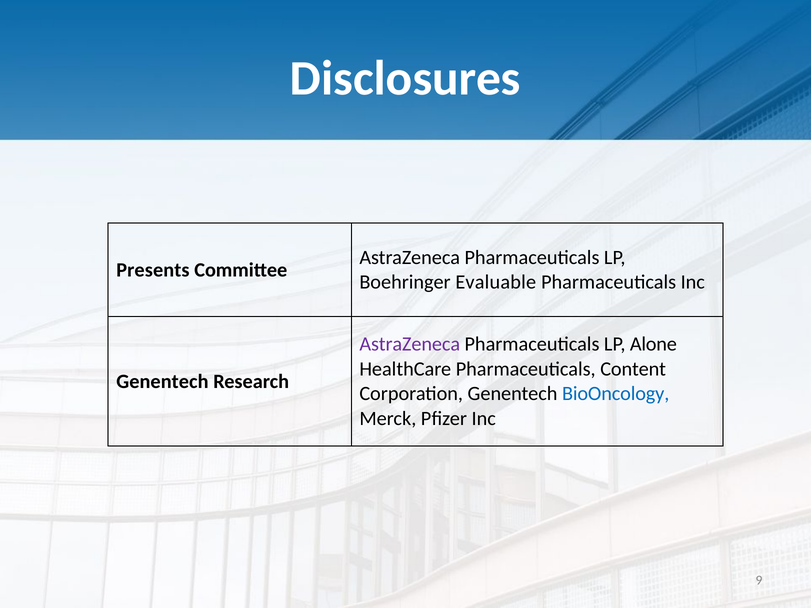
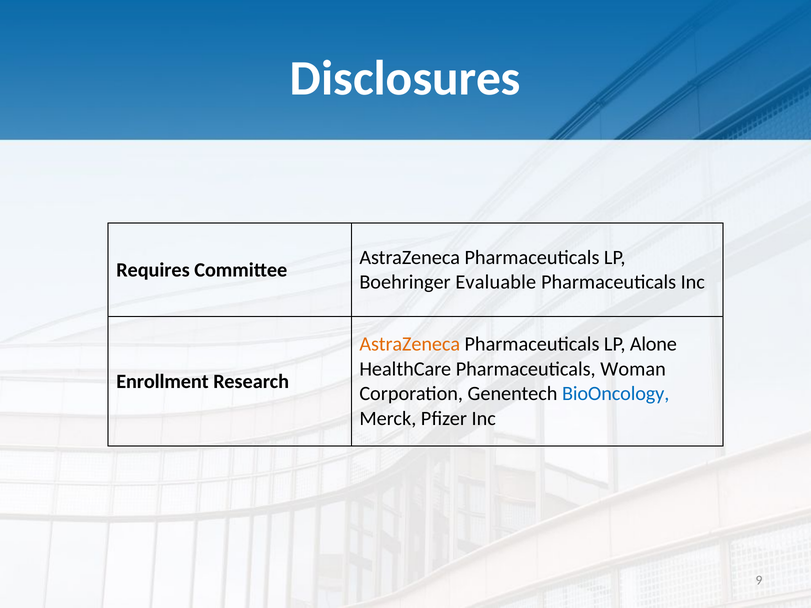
Presents: Presents -> Requires (153, 270)
AstraZeneca colour: purple -> orange (410, 344)
Content: Content -> Woman (633, 369)
Genentech: Genentech -> Enrollment (162, 382)
